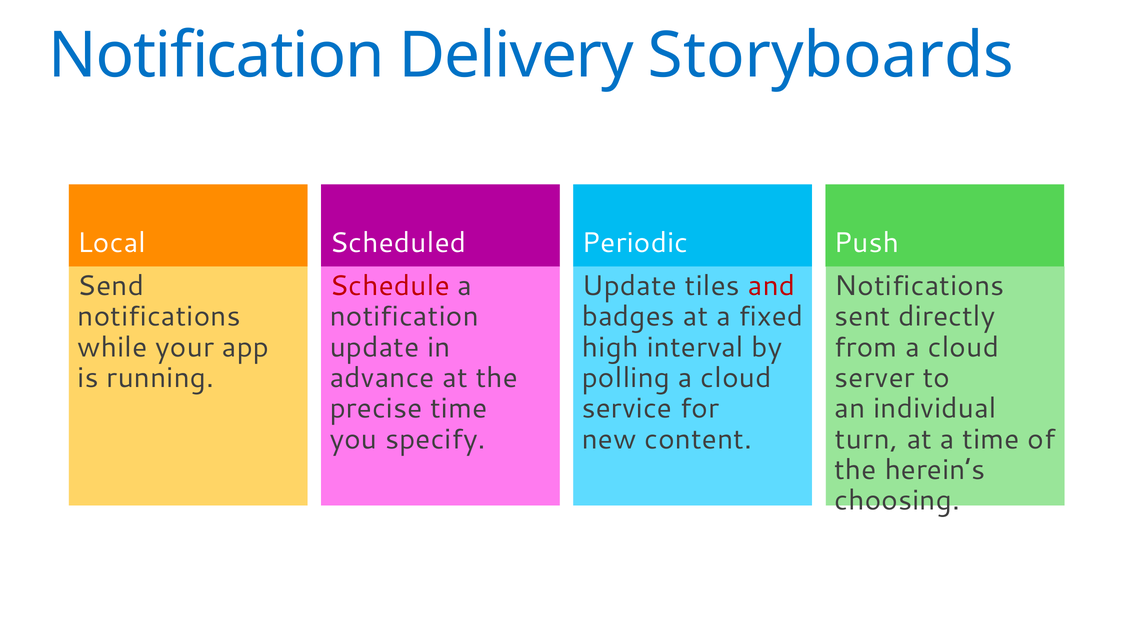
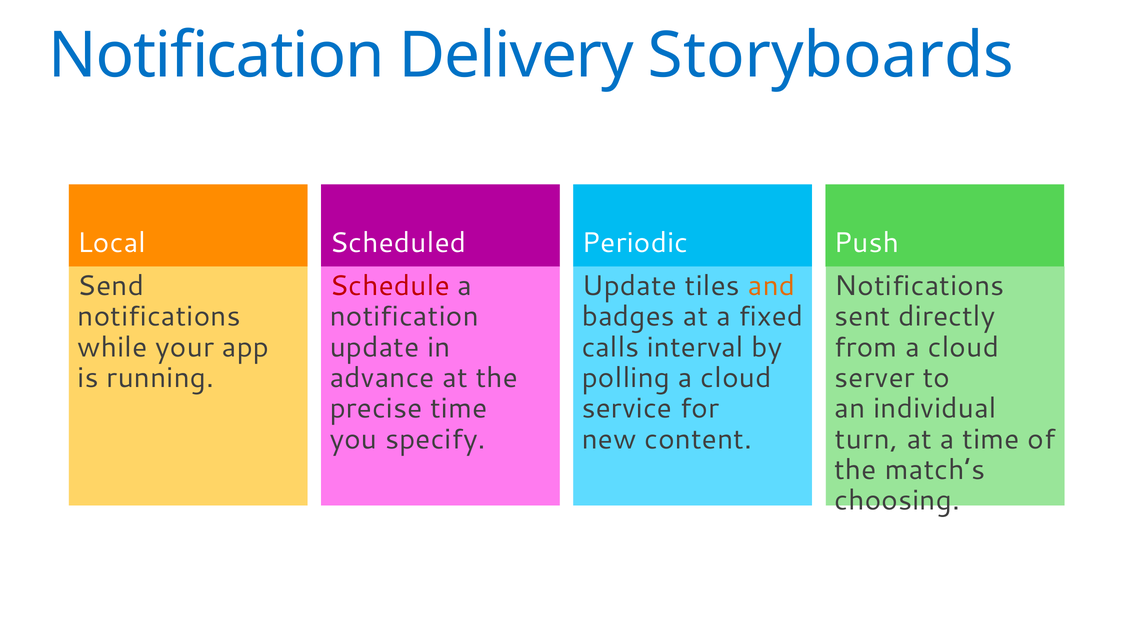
and colour: red -> orange (772, 286)
high: high -> calls (610, 347)
herein’s: herein’s -> match’s (935, 470)
